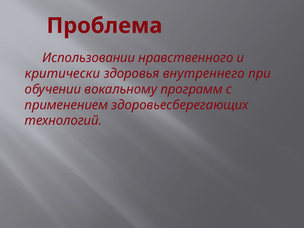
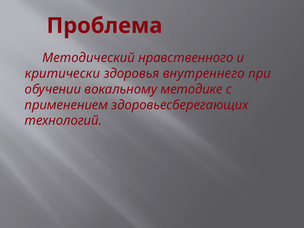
Использовании: Использовании -> Методический (89, 58)
программ: программ -> методике (192, 89)
